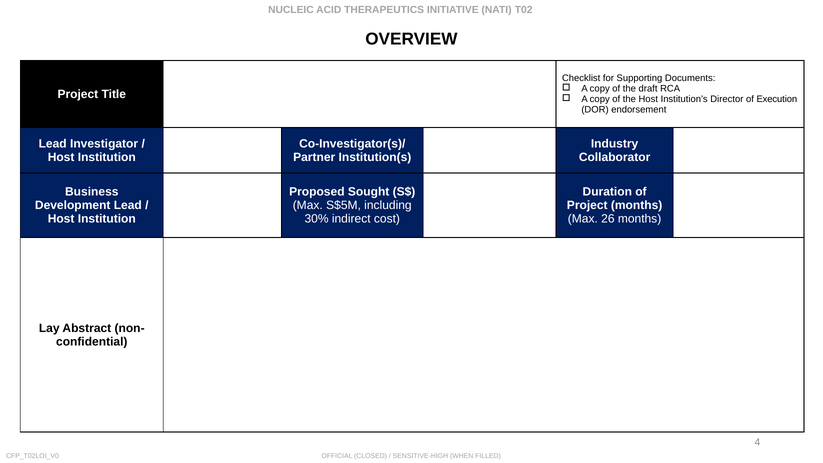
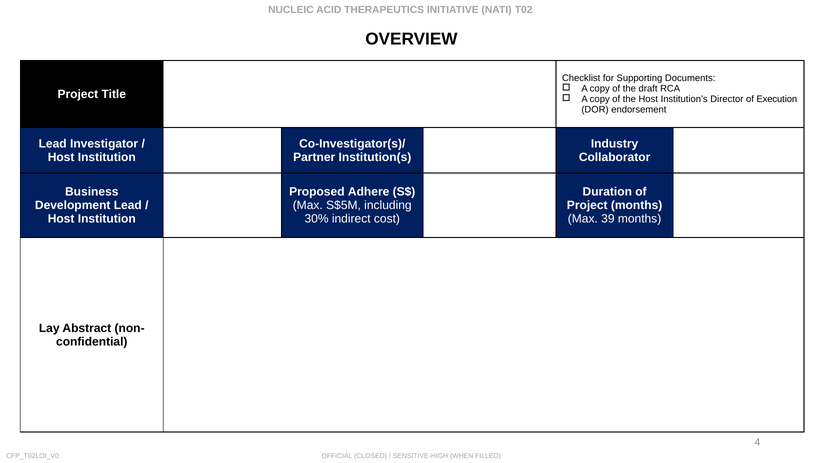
Sought: Sought -> Adhere (369, 192)
26: 26 -> 39 (608, 219)
